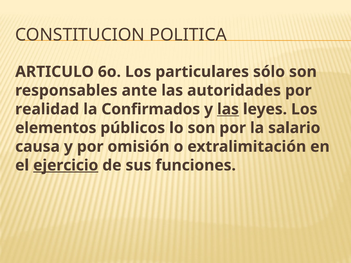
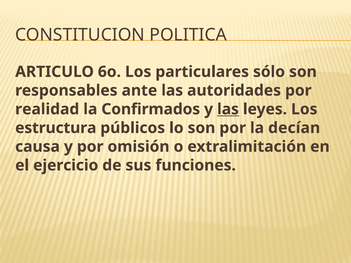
elementos: elementos -> estructura (56, 128)
salario: salario -> decían (294, 128)
ejercicio underline: present -> none (66, 165)
